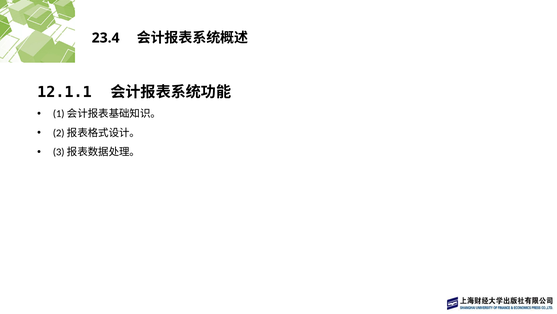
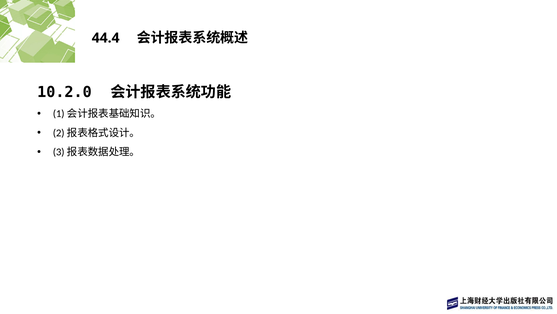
23.4: 23.4 -> 44.4 (106, 38)
12.1.1: 12.1.1 -> 10.2.0 (64, 92)
